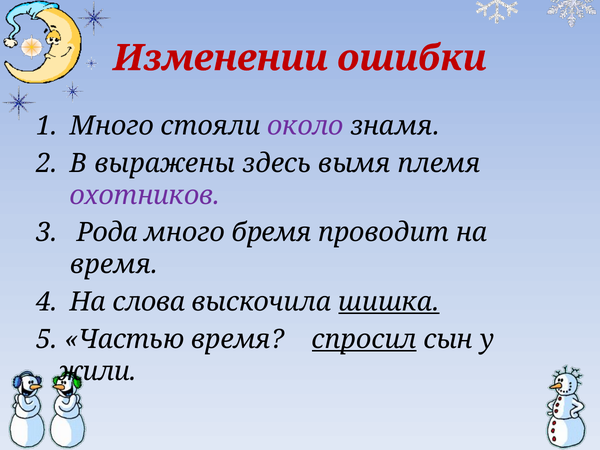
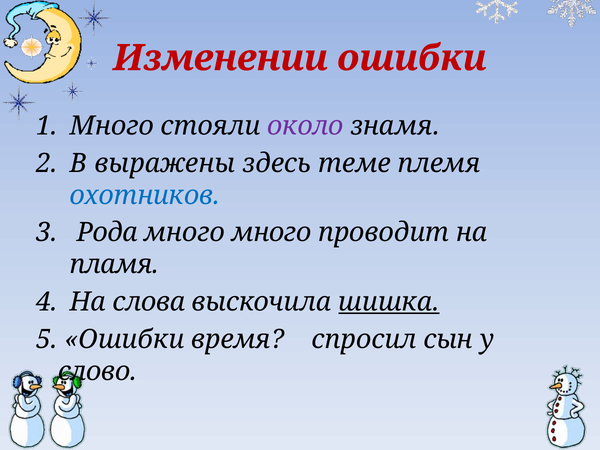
вымя: вымя -> теме (354, 163)
охотников colour: purple -> blue (145, 195)
много бремя: бремя -> много (272, 233)
время: время -> пламя (114, 265)
5 Частью: Частью -> Ошибки (124, 339)
спросил underline: present -> none (364, 339)
жили: жили -> слово (98, 371)
